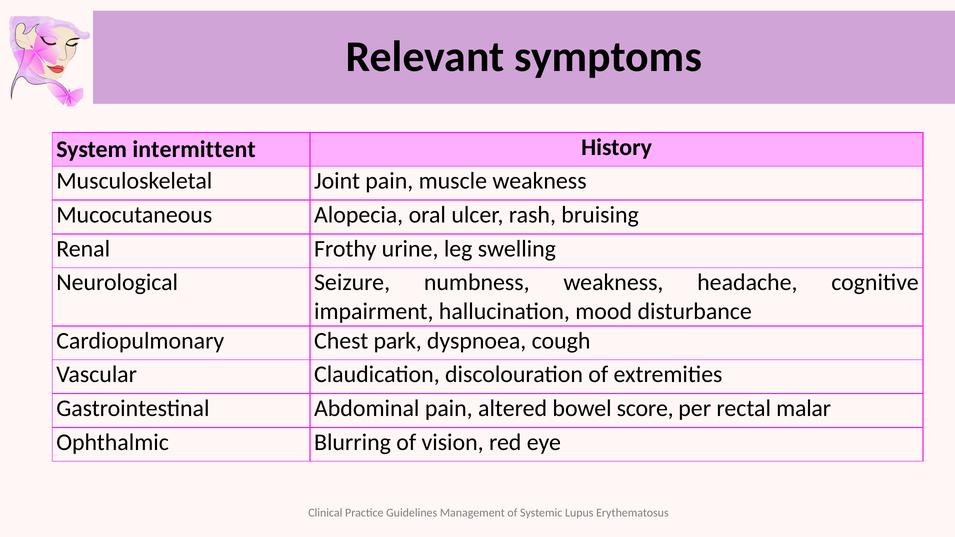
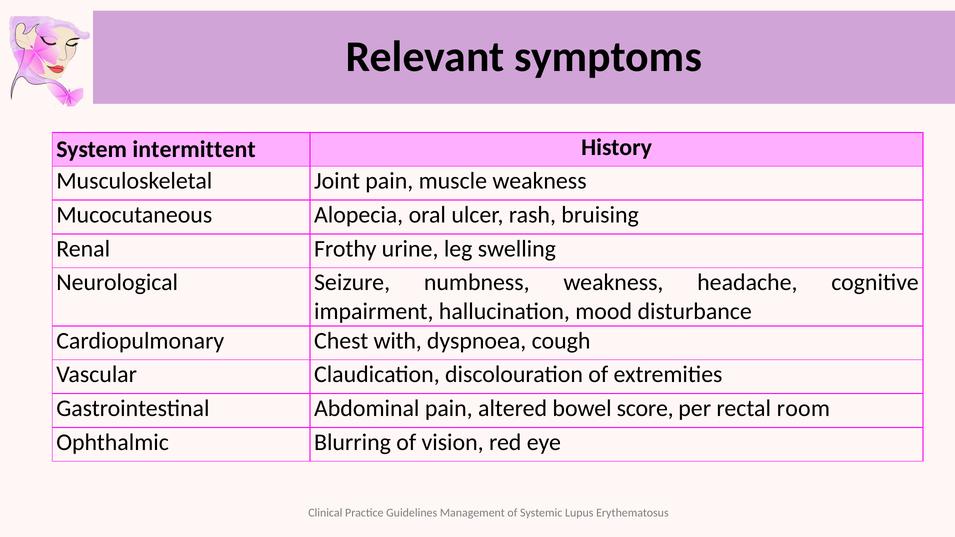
park: park -> with (398, 341)
malar: malar -> room (803, 409)
